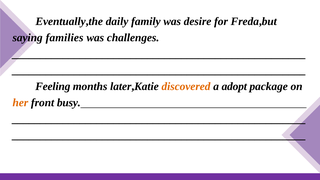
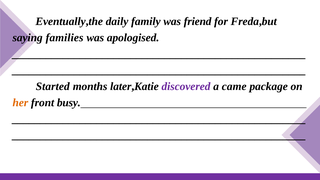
desire: desire -> friend (198, 21)
challenges: challenges -> apologised (133, 38)
Feeling: Feeling -> Started (53, 86)
discovered colour: orange -> purple (186, 86)
adopt: adopt -> came (234, 86)
